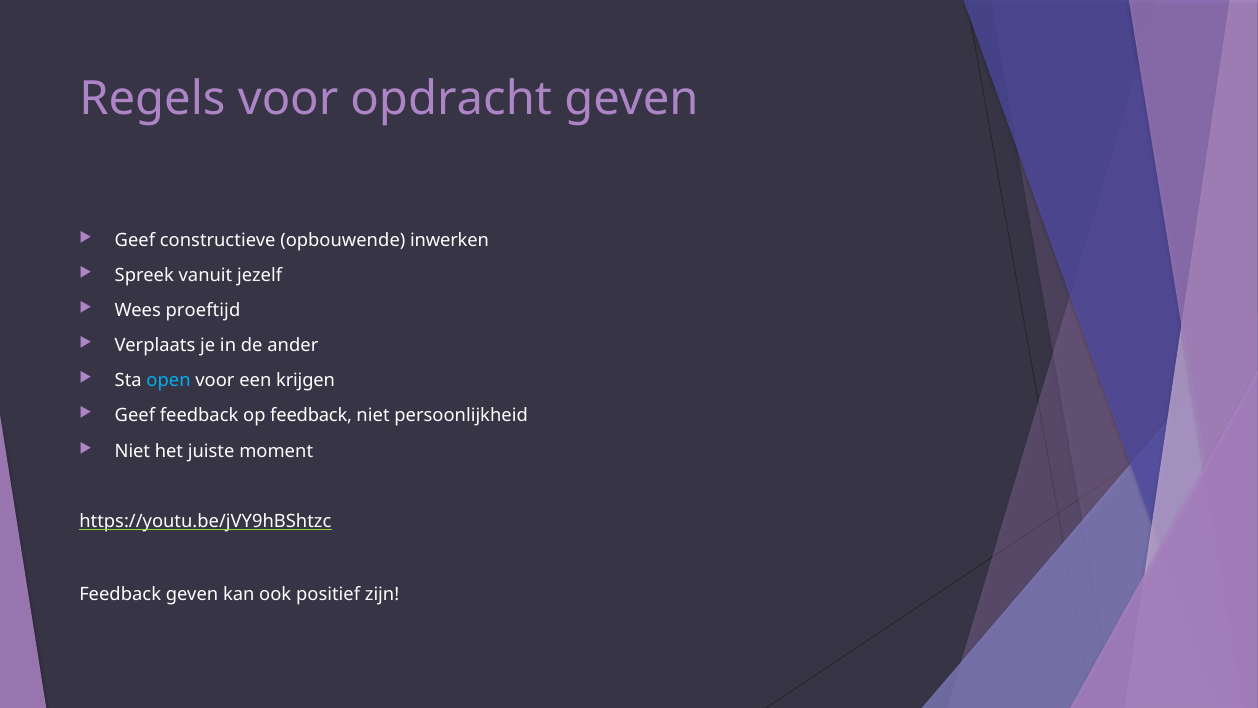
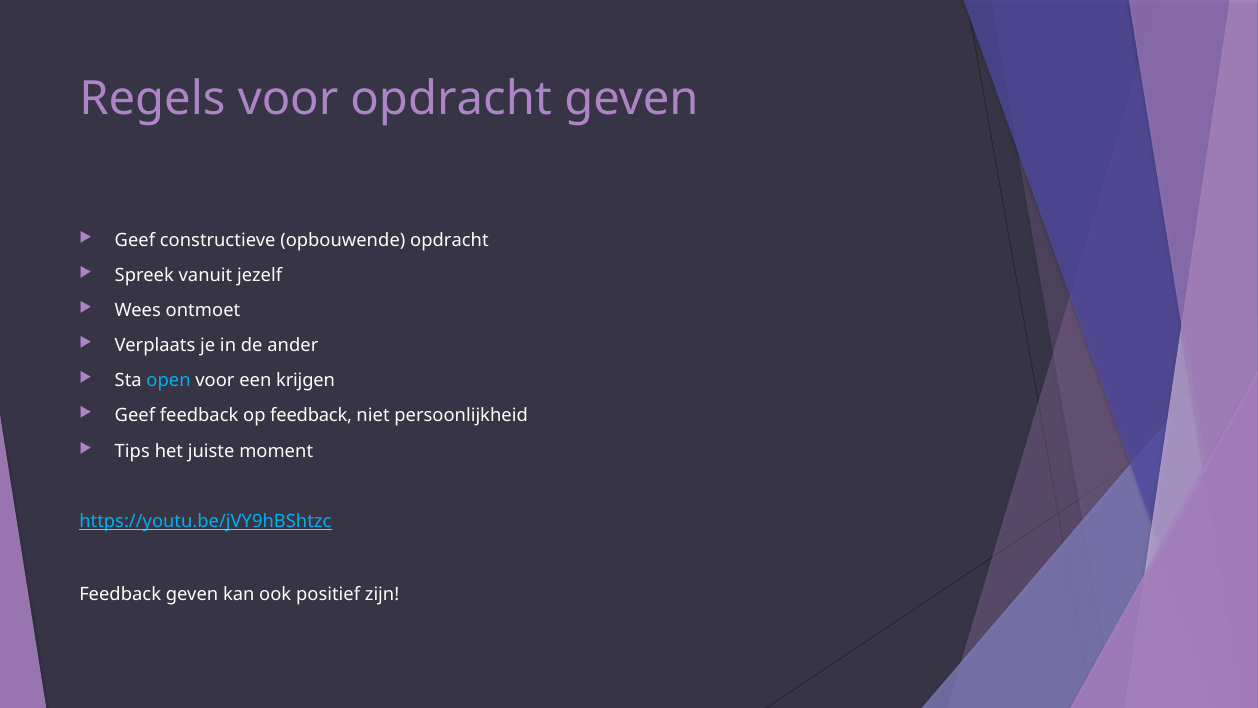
opbouwende inwerken: inwerken -> opdracht (449, 240)
proeftijd: proeftijd -> ontmoet (203, 310)
Niet: Niet -> Tips (132, 451)
https://youtu.be/jVY9hBShtzc colour: white -> light blue (205, 521)
